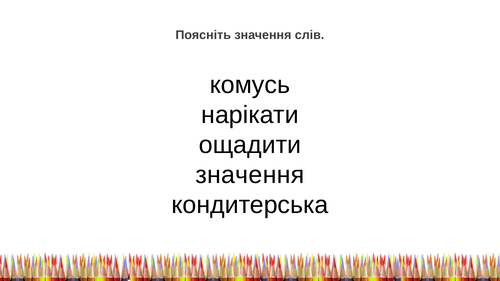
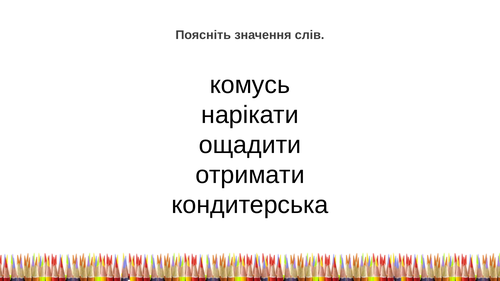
значення: значення -> отримати (250, 175)
